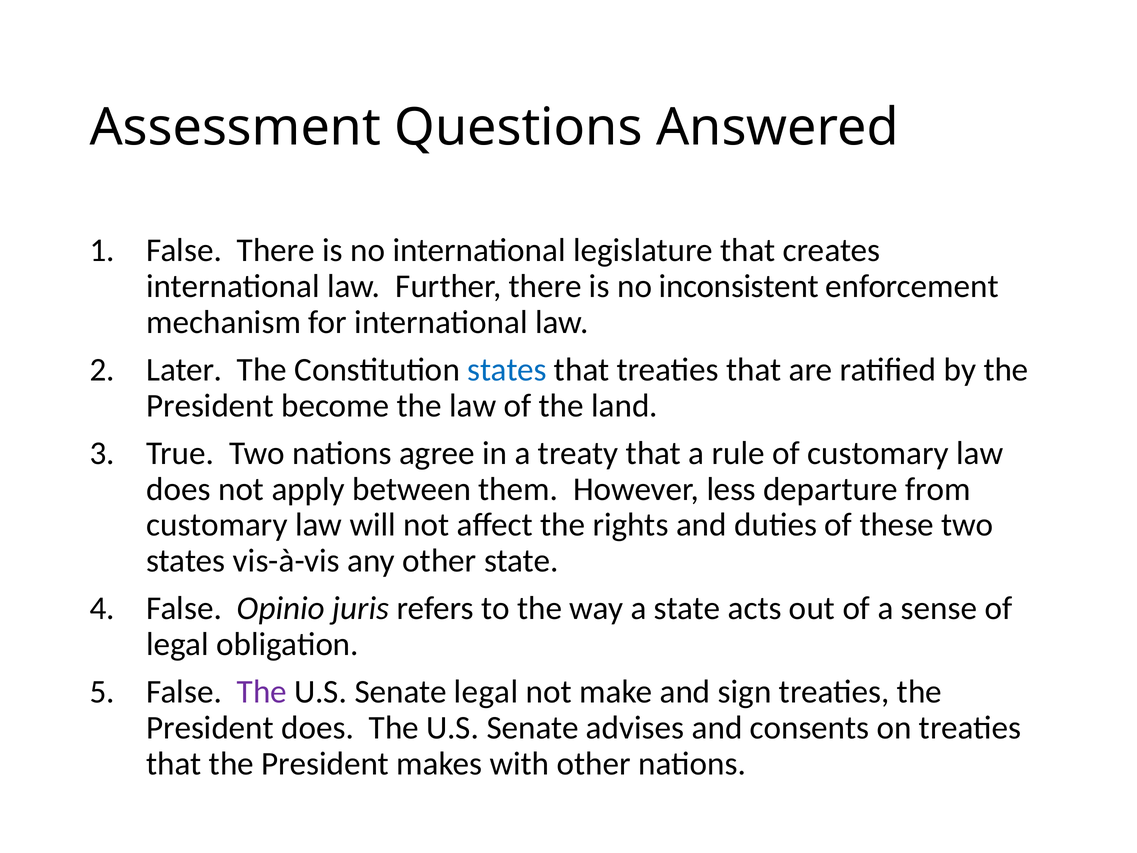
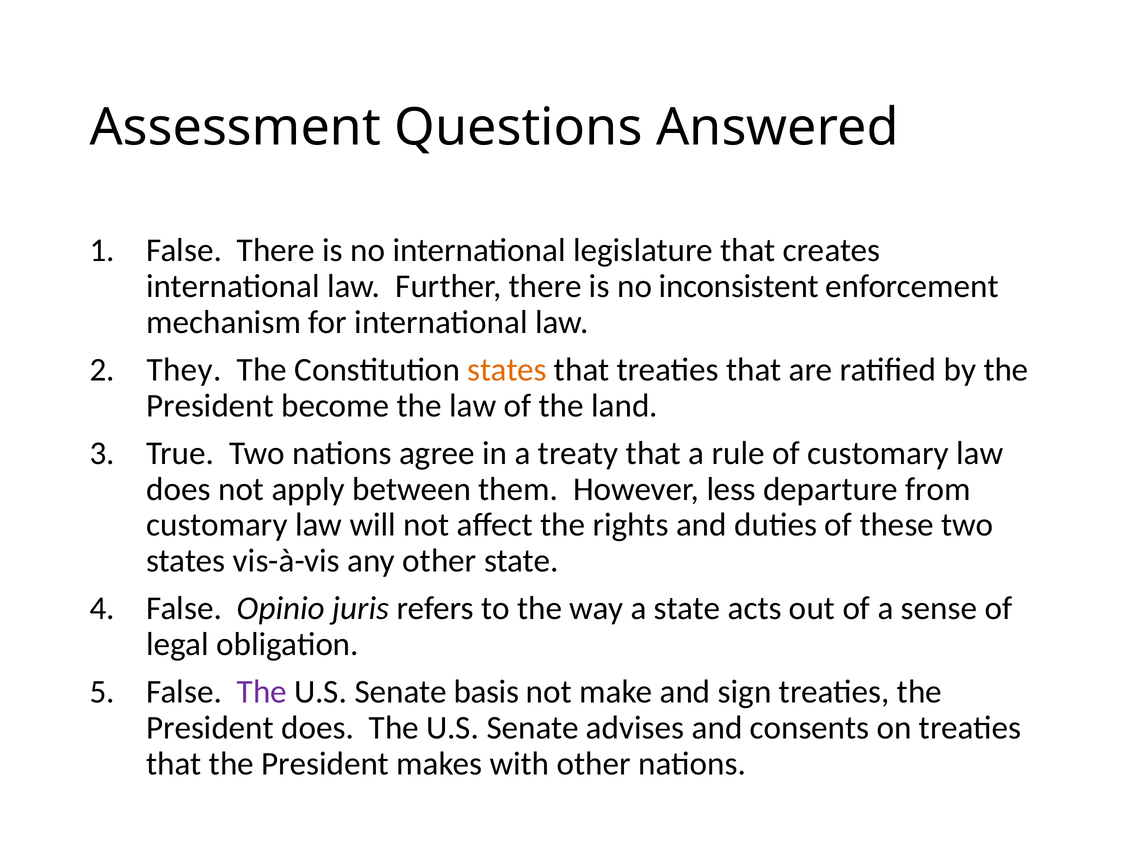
Later: Later -> They (184, 370)
states colour: blue -> orange (507, 370)
Senate legal: legal -> basis (486, 692)
